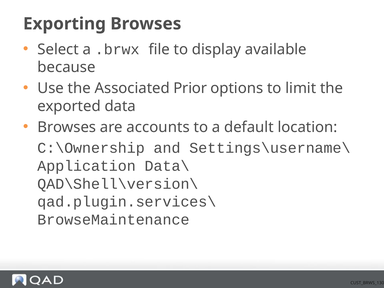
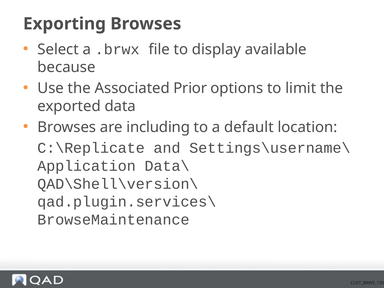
accounts: accounts -> including (158, 127)
C:\Ownership: C:\Ownership -> C:\Replicate (91, 148)
